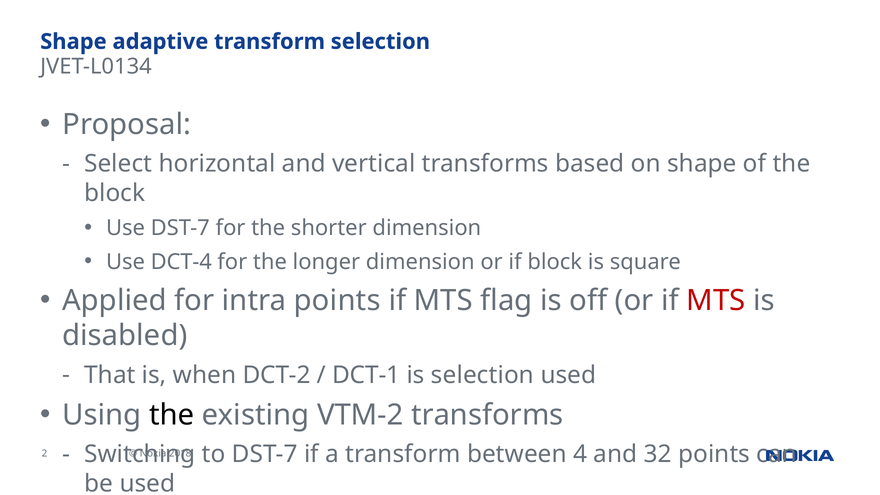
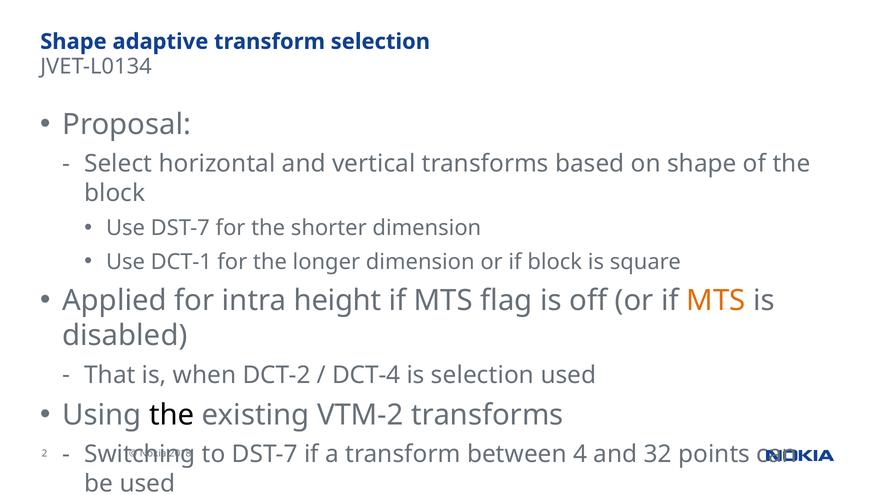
DCT-4: DCT-4 -> DCT-1 (181, 262)
intra points: points -> height (337, 301)
MTS colour: red -> orange (716, 301)
DCT-1: DCT-1 -> DCT-4 (366, 375)
